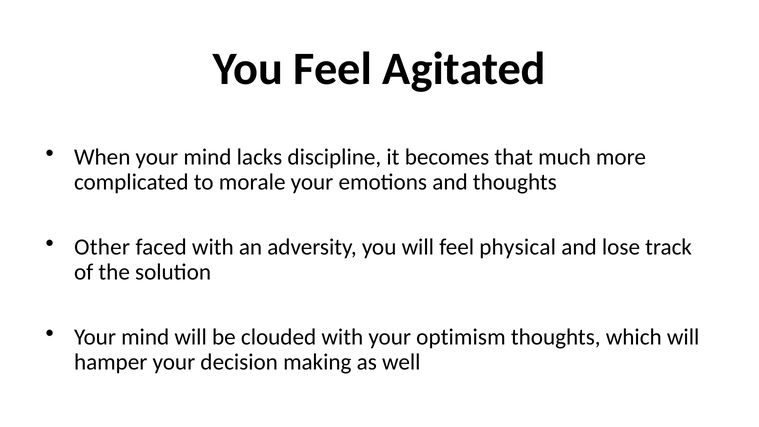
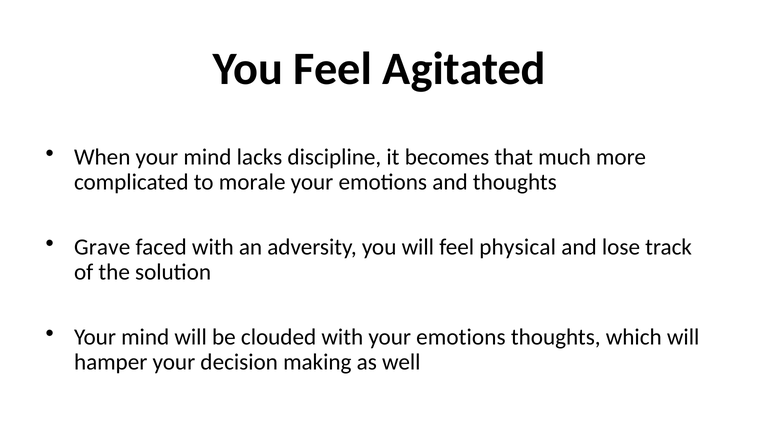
Other: Other -> Grave (102, 247)
with your optimism: optimism -> emotions (461, 337)
